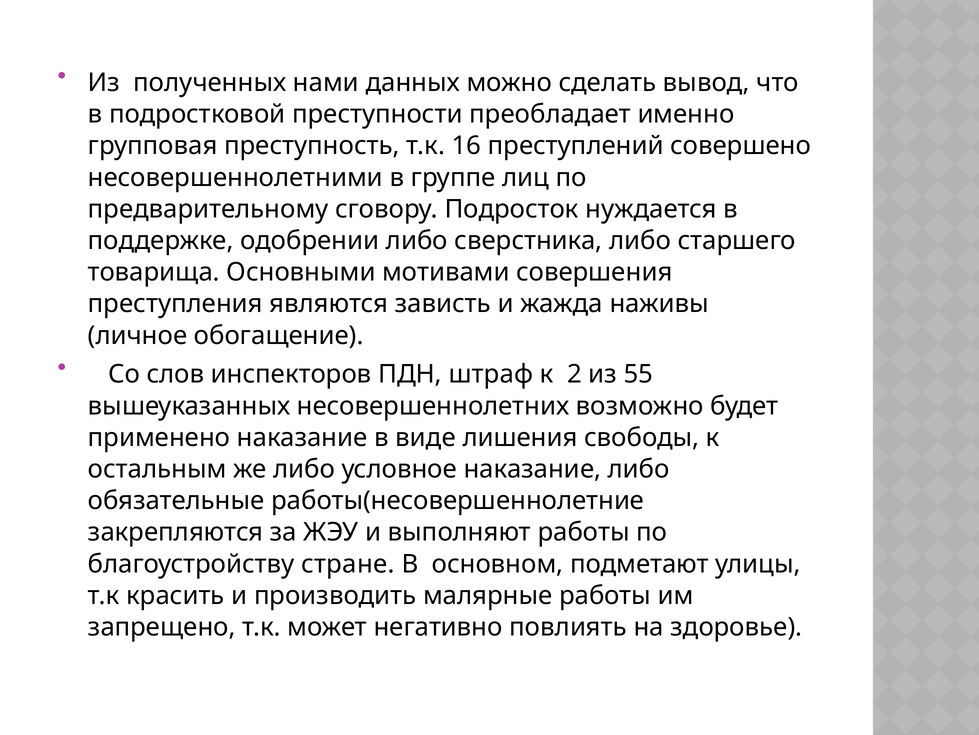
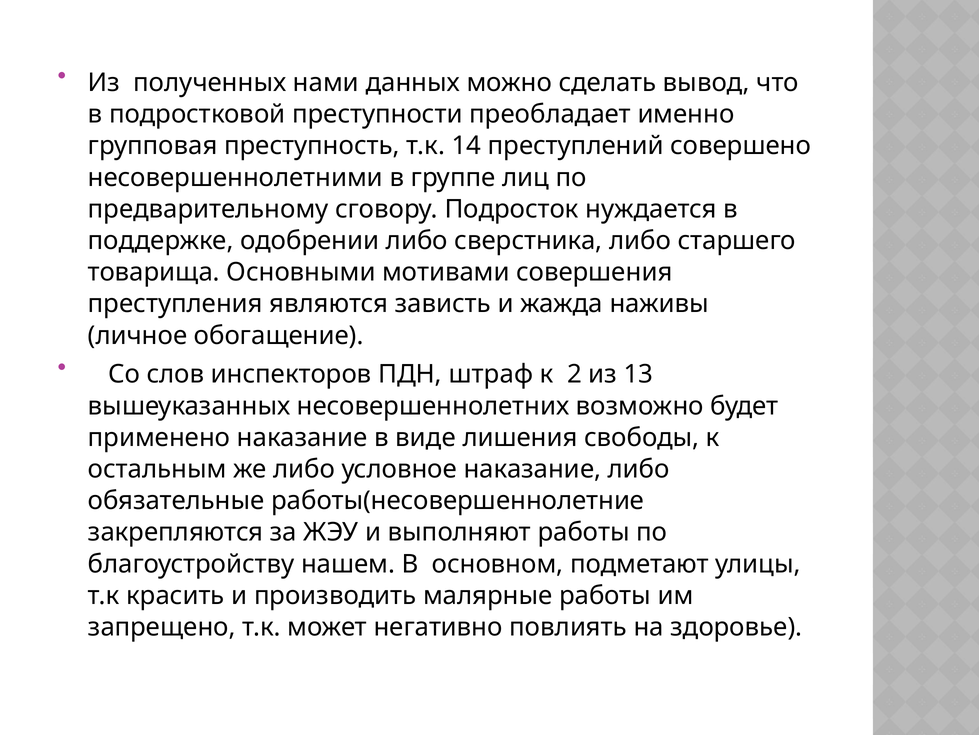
16: 16 -> 14 (466, 146)
55: 55 -> 13 (638, 374)
стране: стране -> нашем (348, 563)
